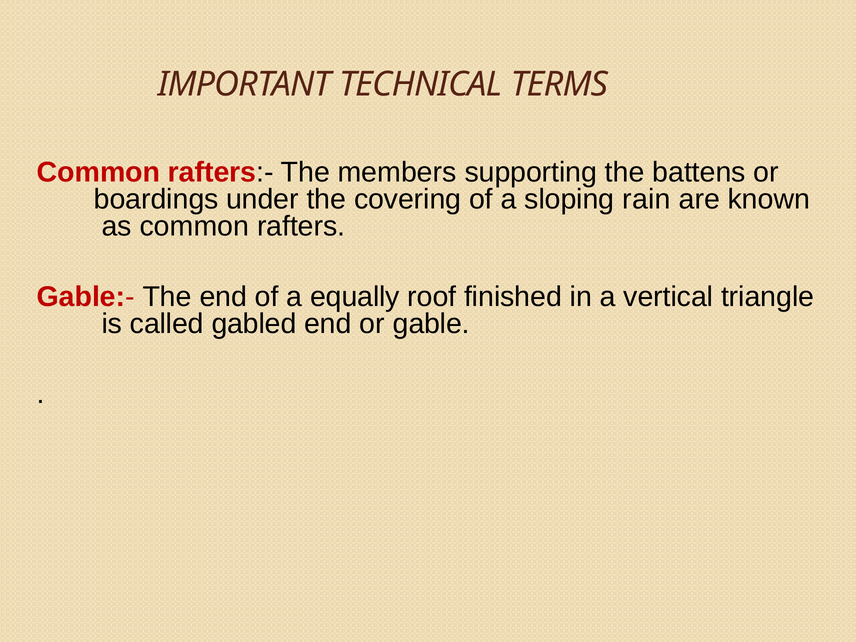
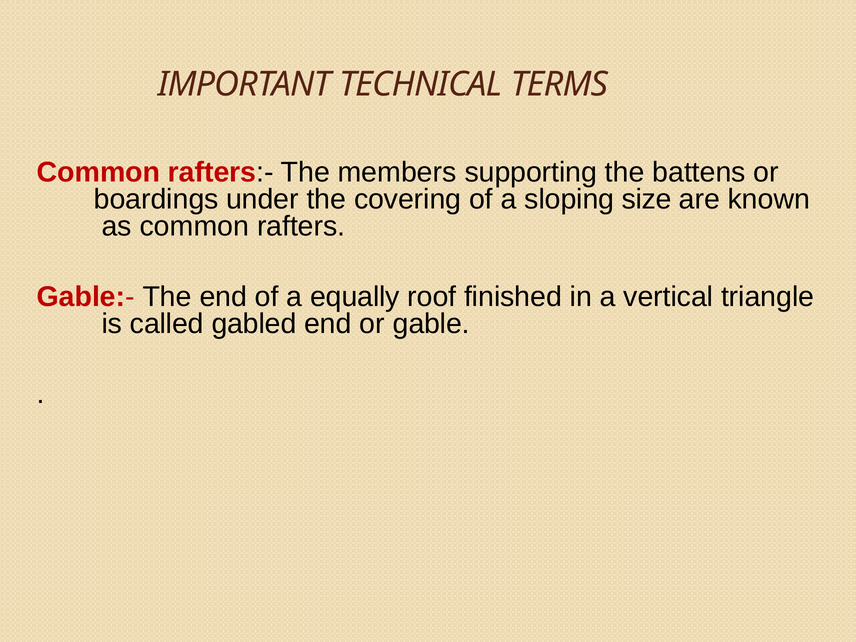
rain: rain -> size (647, 199)
